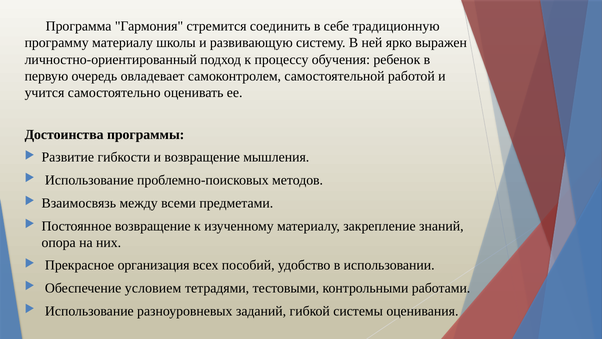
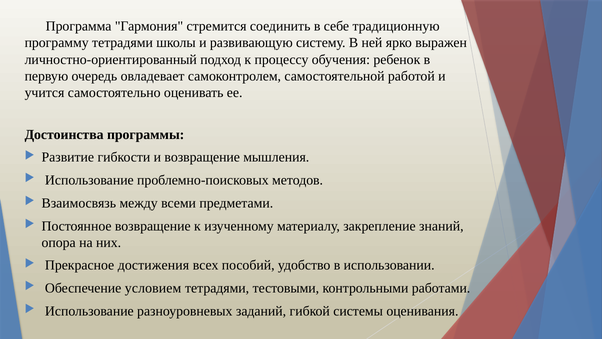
программу материалу: материалу -> тетрадями (122, 43)
организация: организация -> достижения (153, 265)
